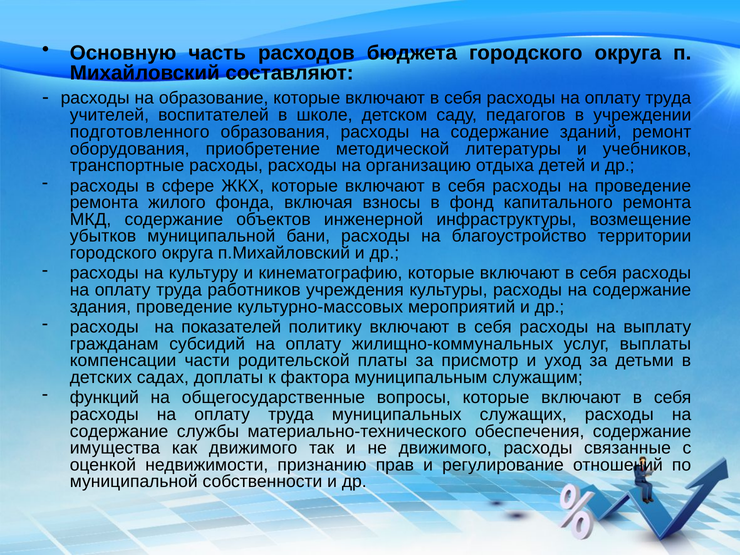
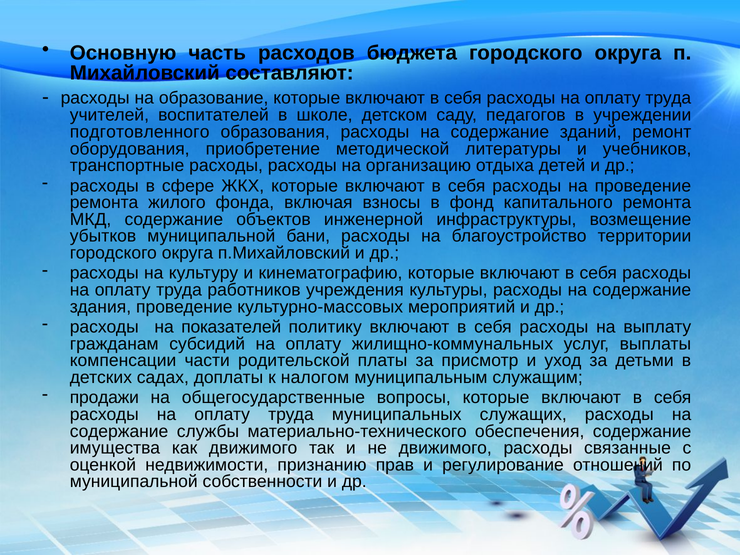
фактора: фактора -> налогом (315, 377)
функций: функций -> продажи (104, 398)
